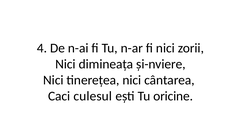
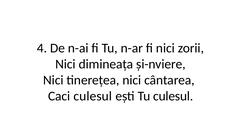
Tu oricine: oricine -> culesul (173, 96)
